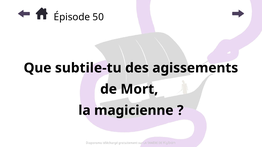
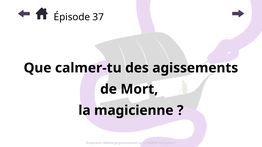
50: 50 -> 37 (98, 17)
subtile-tu: subtile-tu -> calmer-tu (88, 68)
